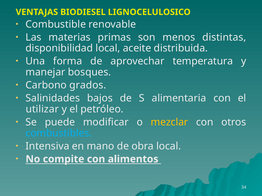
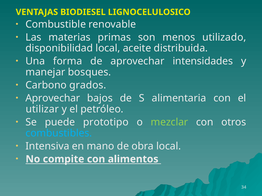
distintas: distintas -> utilizado (224, 37)
temperatura: temperatura -> intensidades (203, 61)
Salinidades: Salinidades -> Aprovechar (53, 98)
modificar: modificar -> prototipo (106, 122)
mezclar colour: yellow -> light green (169, 122)
